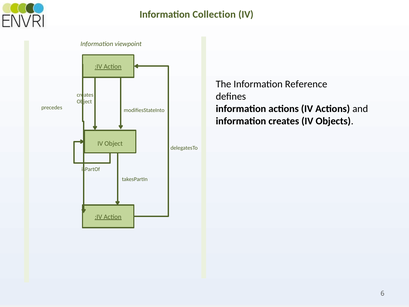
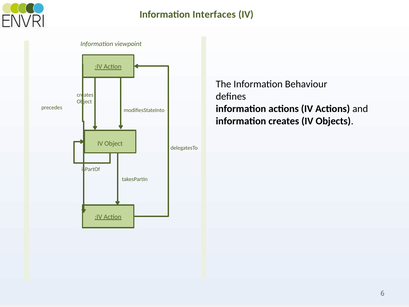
Collection: Collection -> Interfaces (214, 14)
Reference: Reference -> Behaviour (306, 84)
